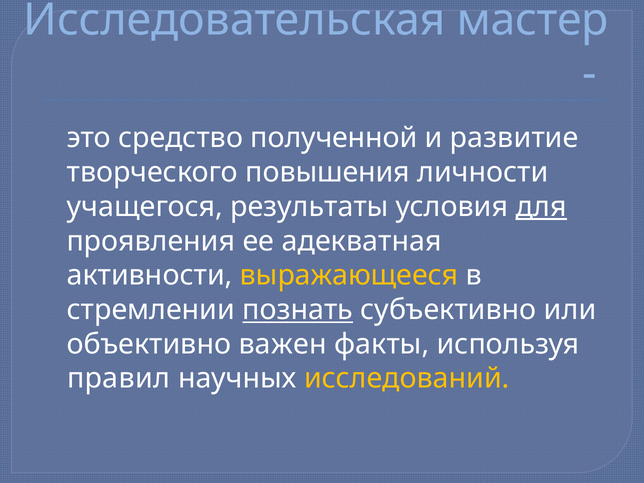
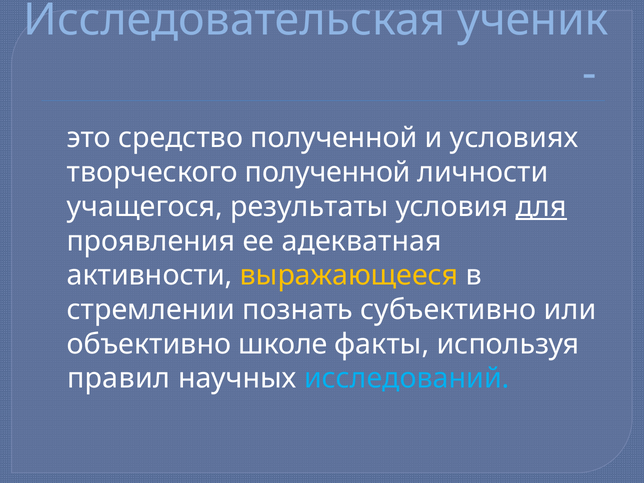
мастер: мастер -> ученик (533, 20)
развитие: развитие -> условиях (514, 138)
творческого повышения: повышения -> полученной (328, 172)
познать underline: present -> none (298, 310)
важен: важен -> школе (283, 344)
исследований colour: yellow -> light blue (407, 379)
